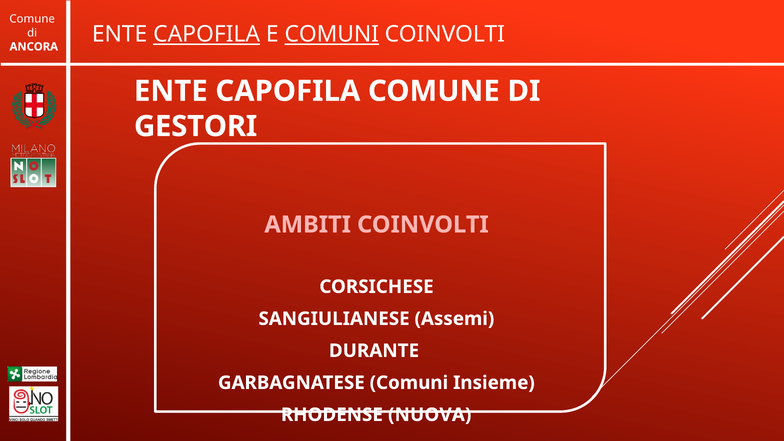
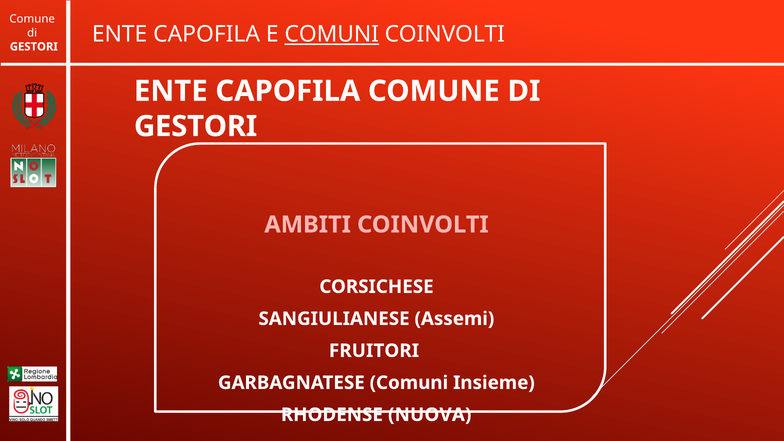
CAPOFILA underline: present -> none (207, 34)
ANCORA: ANCORA -> GESTORI (34, 47)
DURANTE: DURANTE -> FRUITORI (374, 351)
